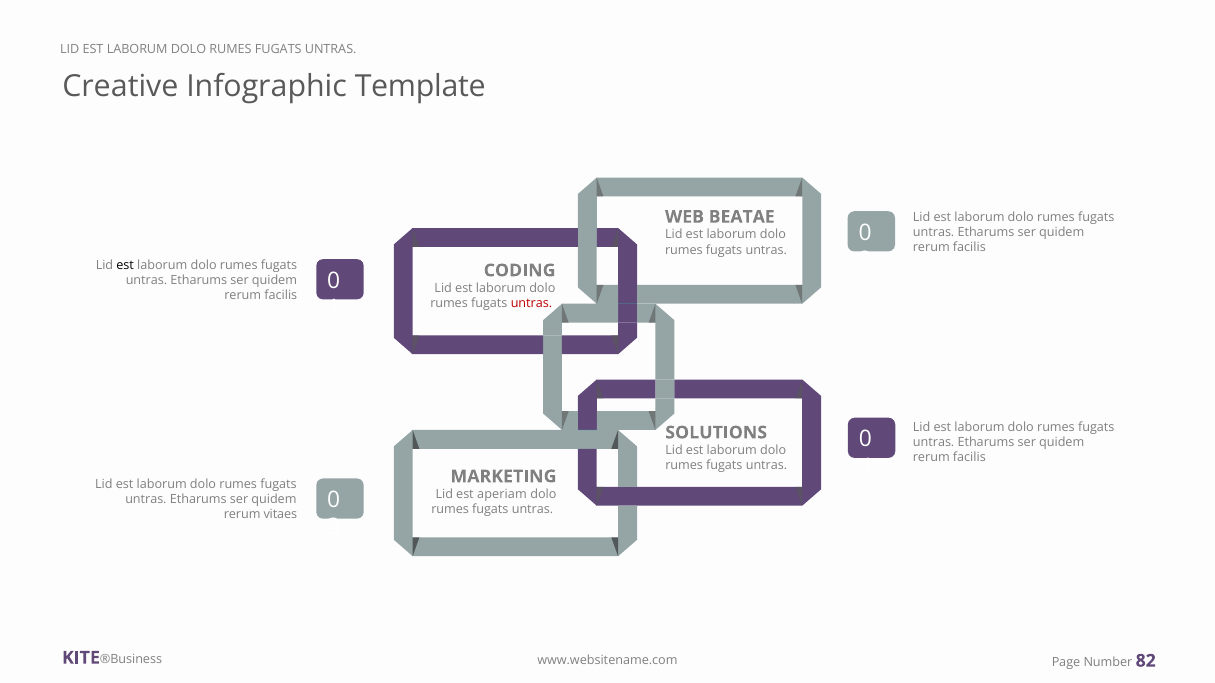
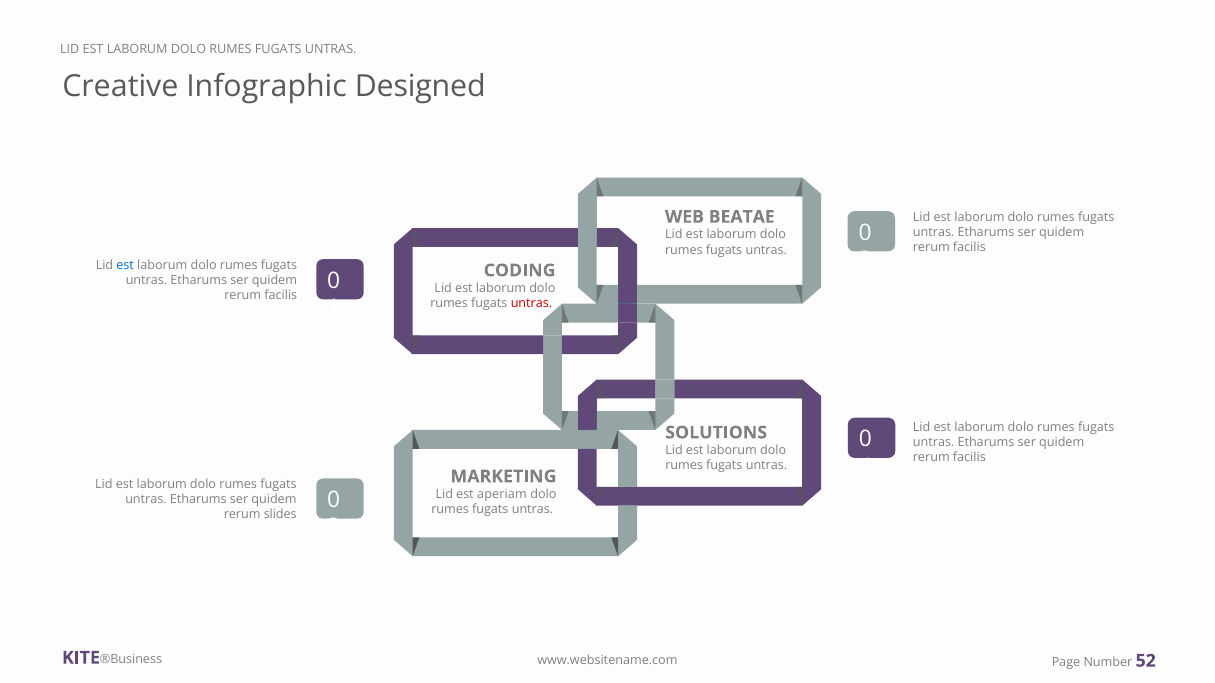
Template: Template -> Designed (420, 86)
est colour: black -> blue (125, 265)
vitaes: vitaes -> slides (280, 515)
82: 82 -> 52 (1146, 661)
